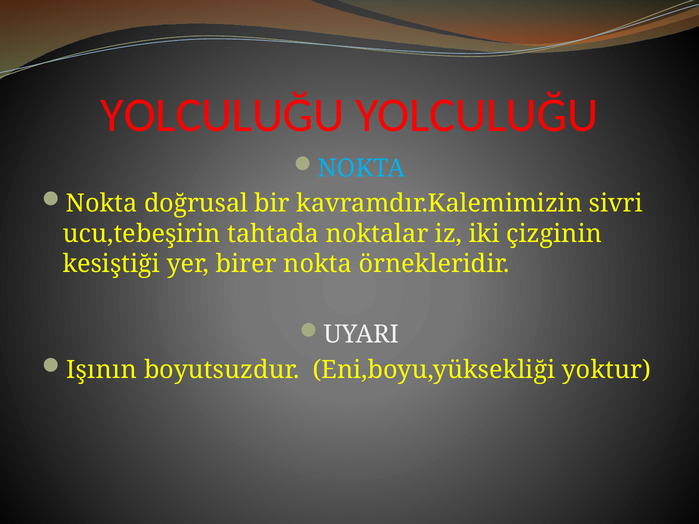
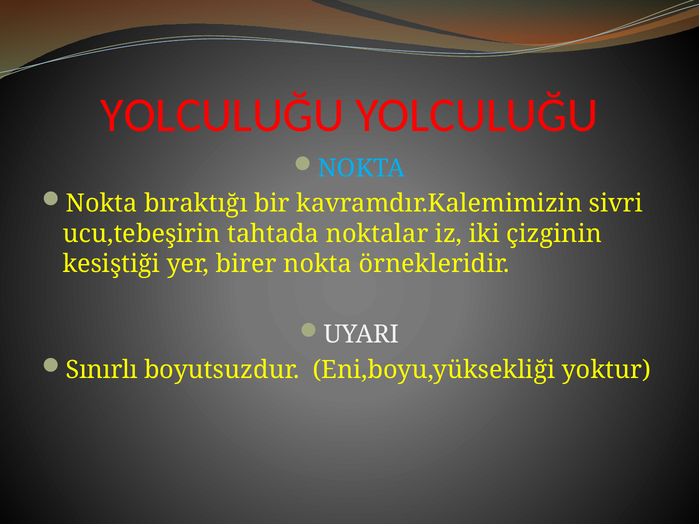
doğrusal: doğrusal -> bıraktığı (196, 204)
Işının: Işının -> Sınırlı (102, 370)
